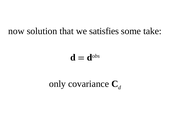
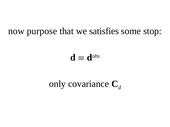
solution: solution -> purpose (42, 31)
take: take -> stop (152, 31)
